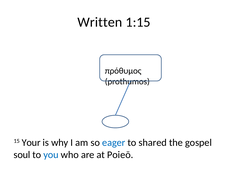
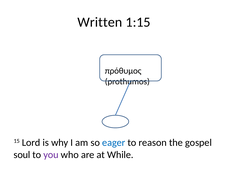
Your: Your -> Lord (31, 143)
shared: shared -> reason (153, 143)
you colour: blue -> purple (51, 155)
Poieō: Poieō -> While (120, 155)
